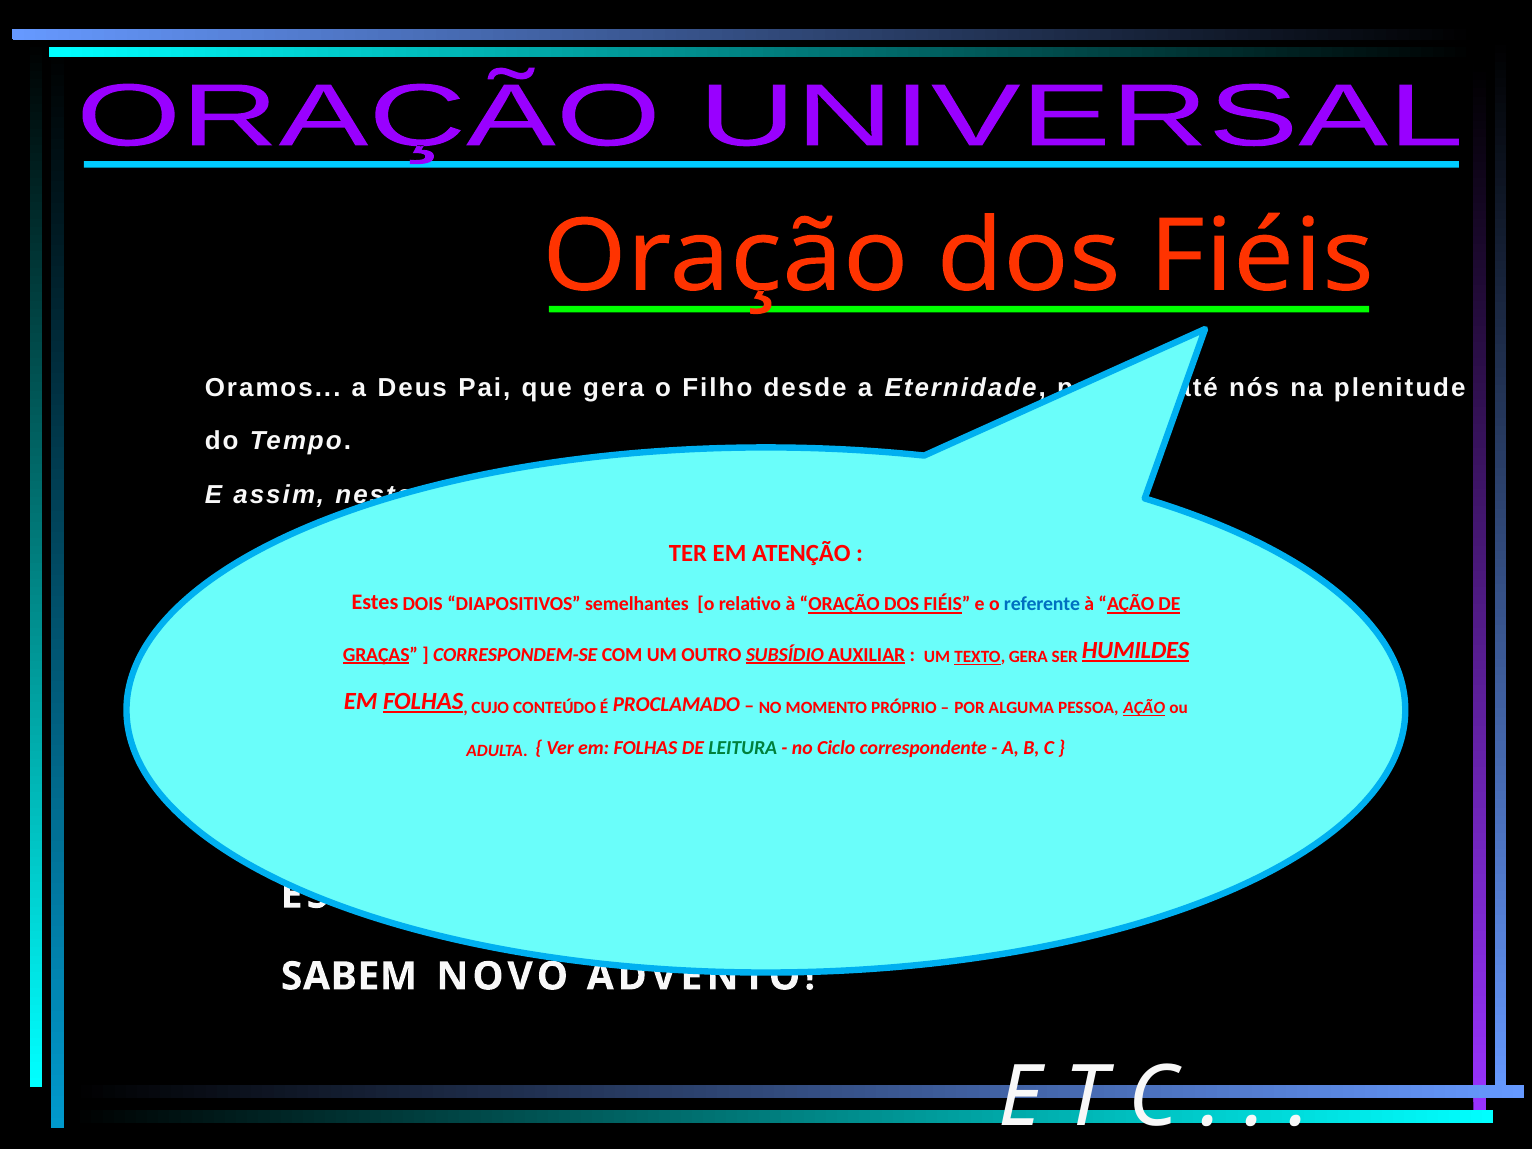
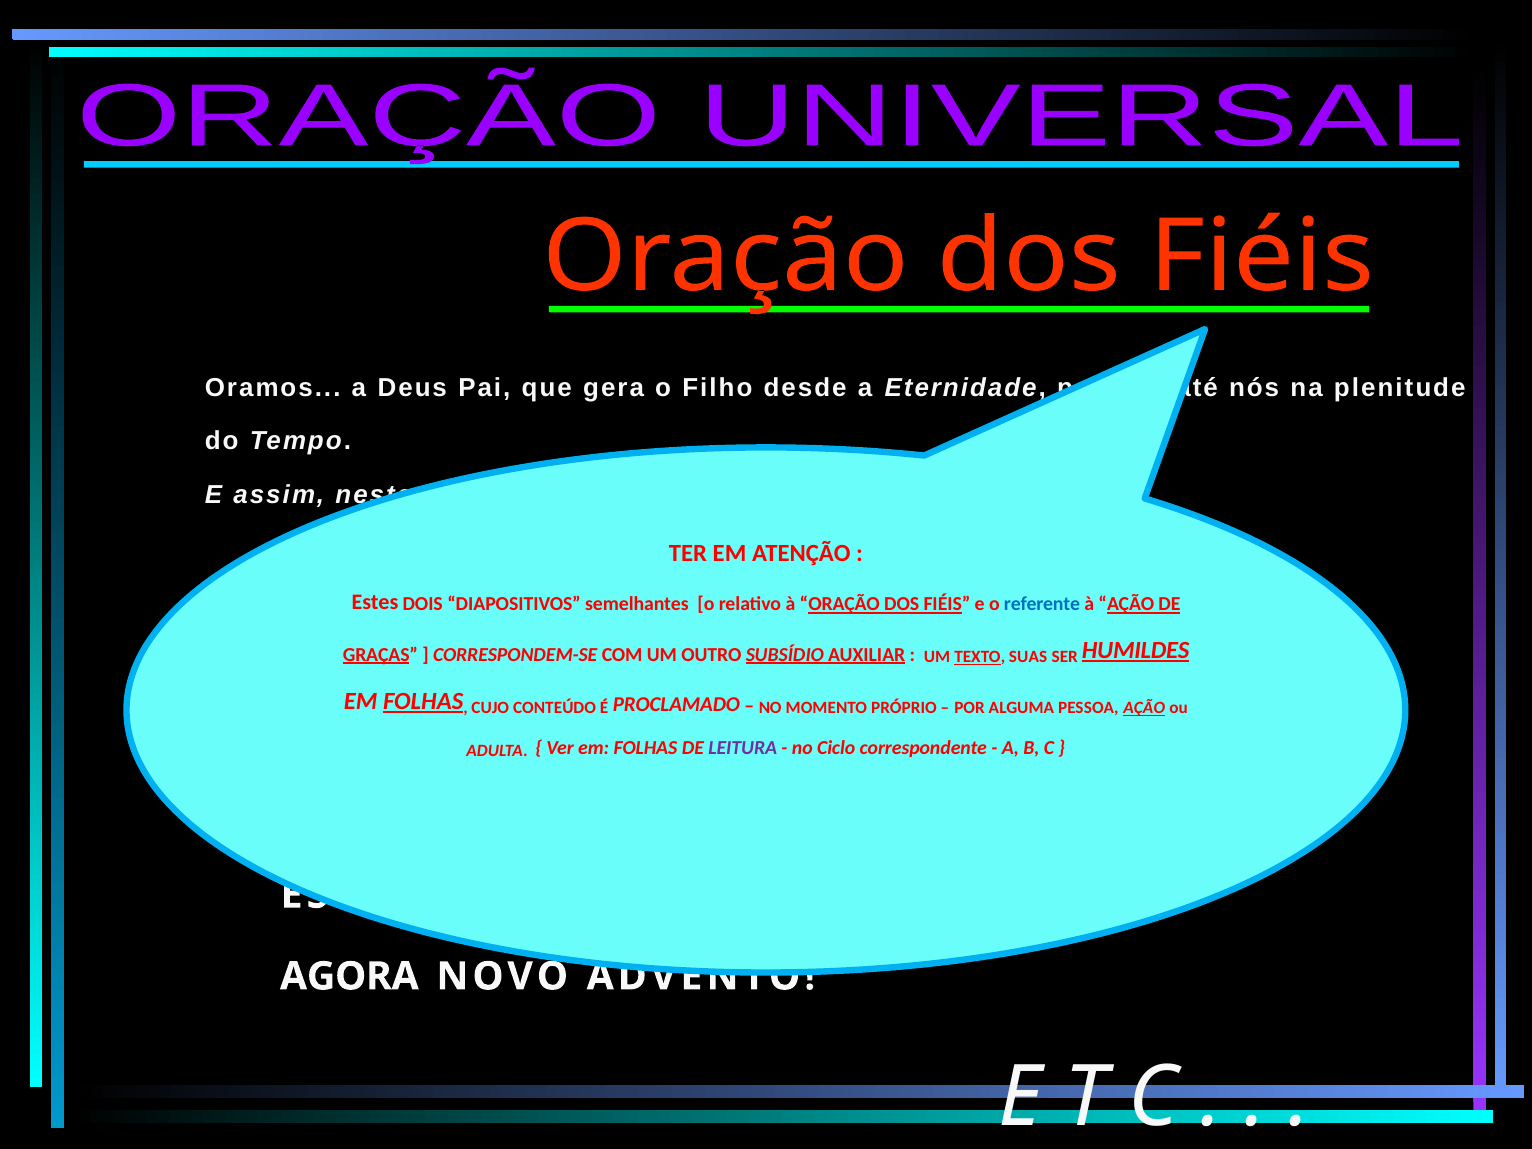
GERA: GERA -> SUAS (1028, 657)
LEITURA colour: green -> purple (743, 748)
SABEM: SABEM -> AGORA (349, 976)
